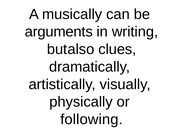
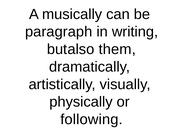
arguments: arguments -> paragraph (59, 32)
clues: clues -> them (117, 49)
